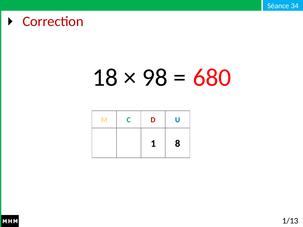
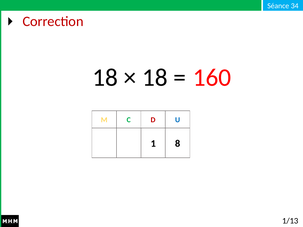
98: 98 -> 18 (155, 78)
680: 680 -> 160 (212, 78)
